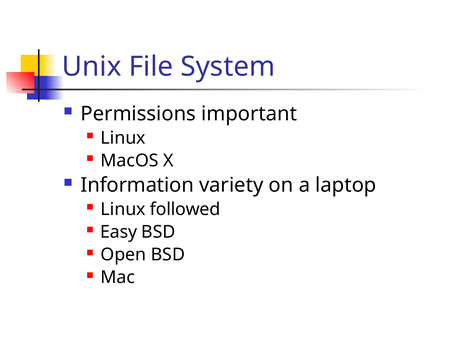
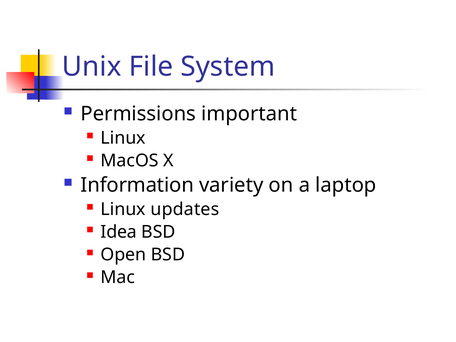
followed: followed -> updates (185, 209)
Easy: Easy -> Idea (119, 232)
